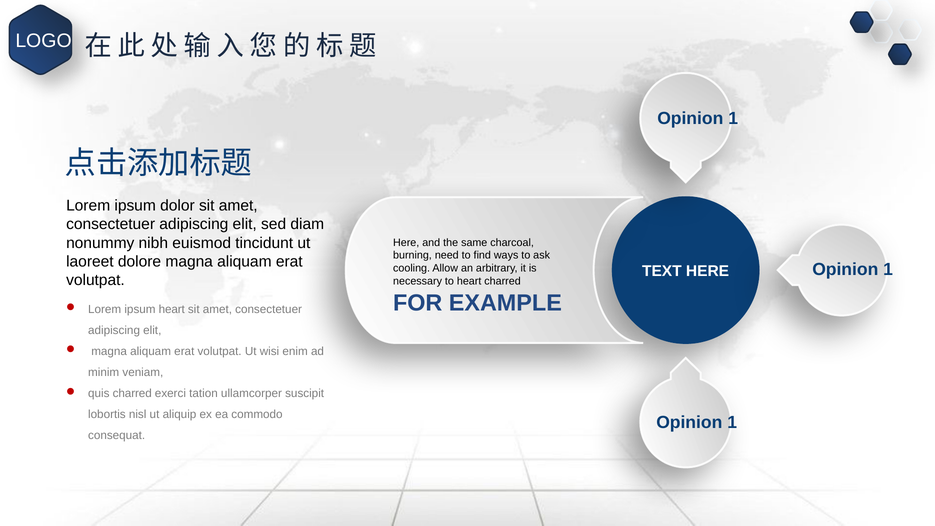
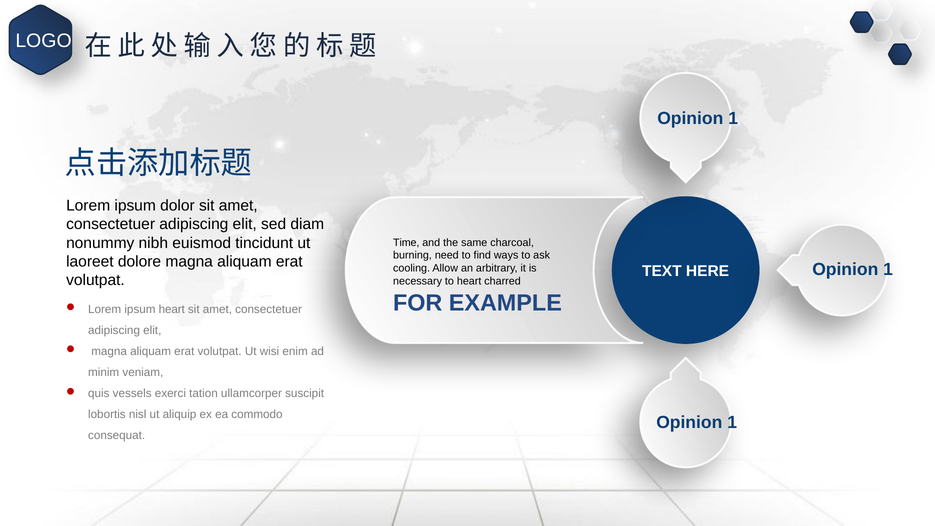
Here: Here -> Time (406, 242)
quis charred: charred -> vessels (132, 394)
